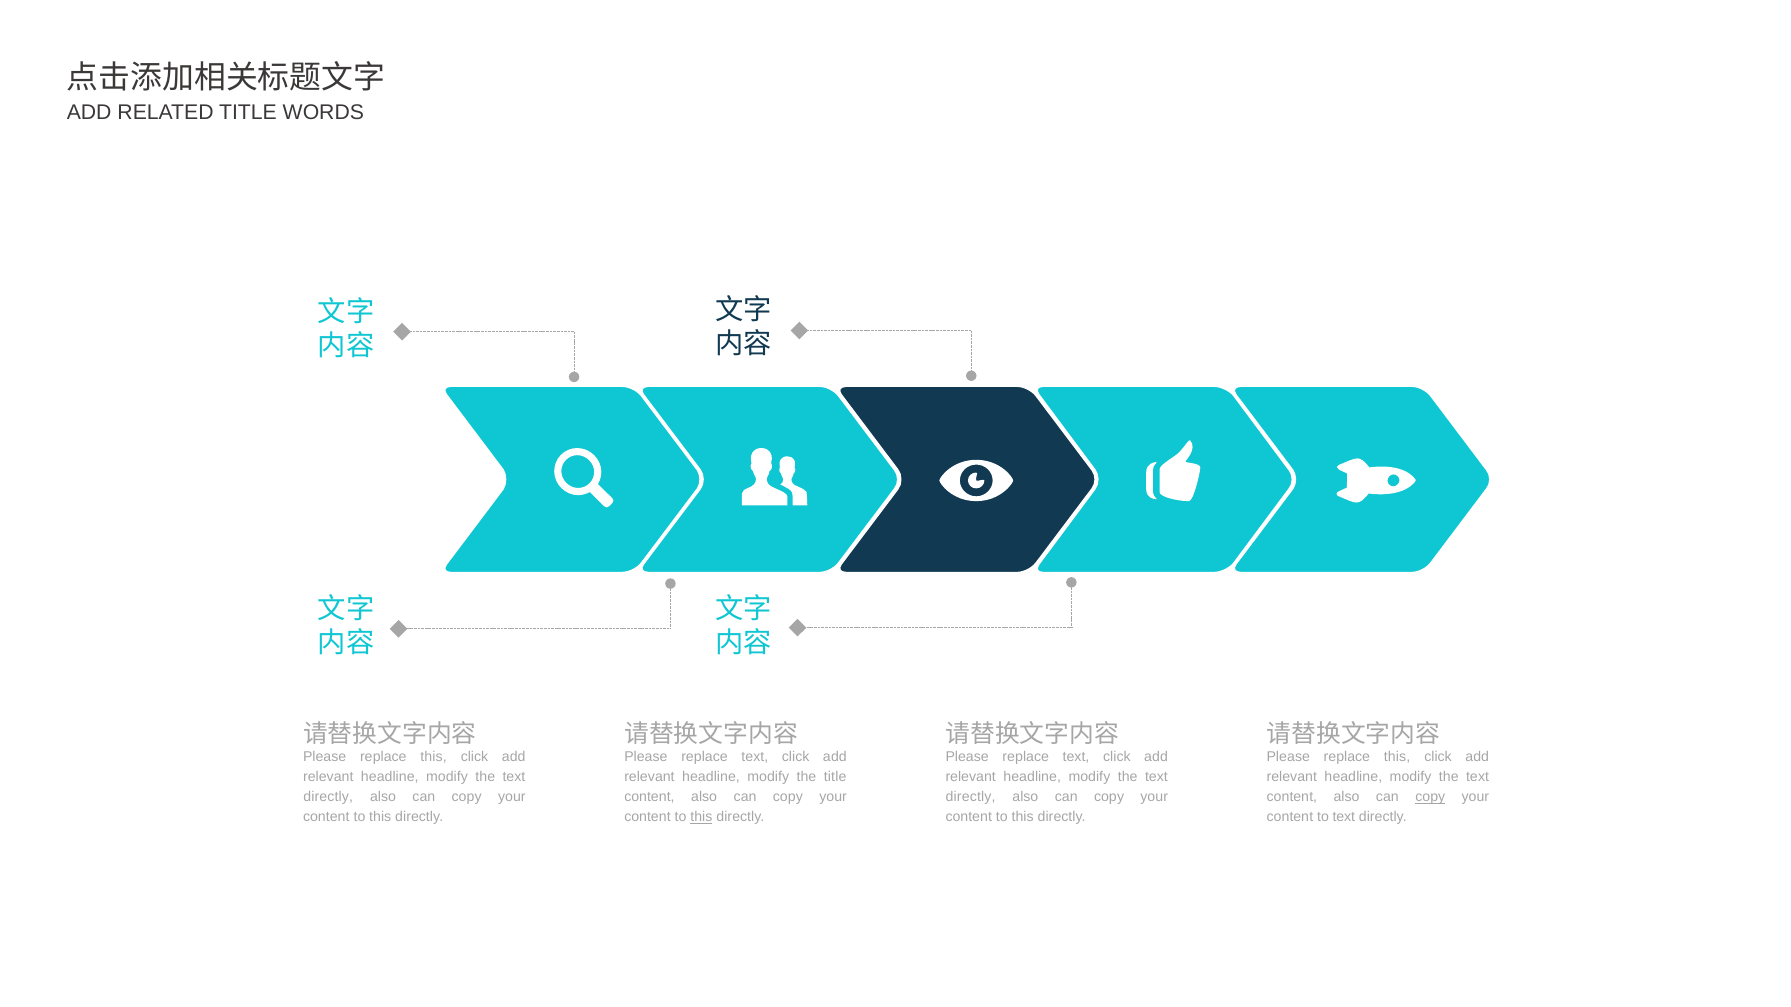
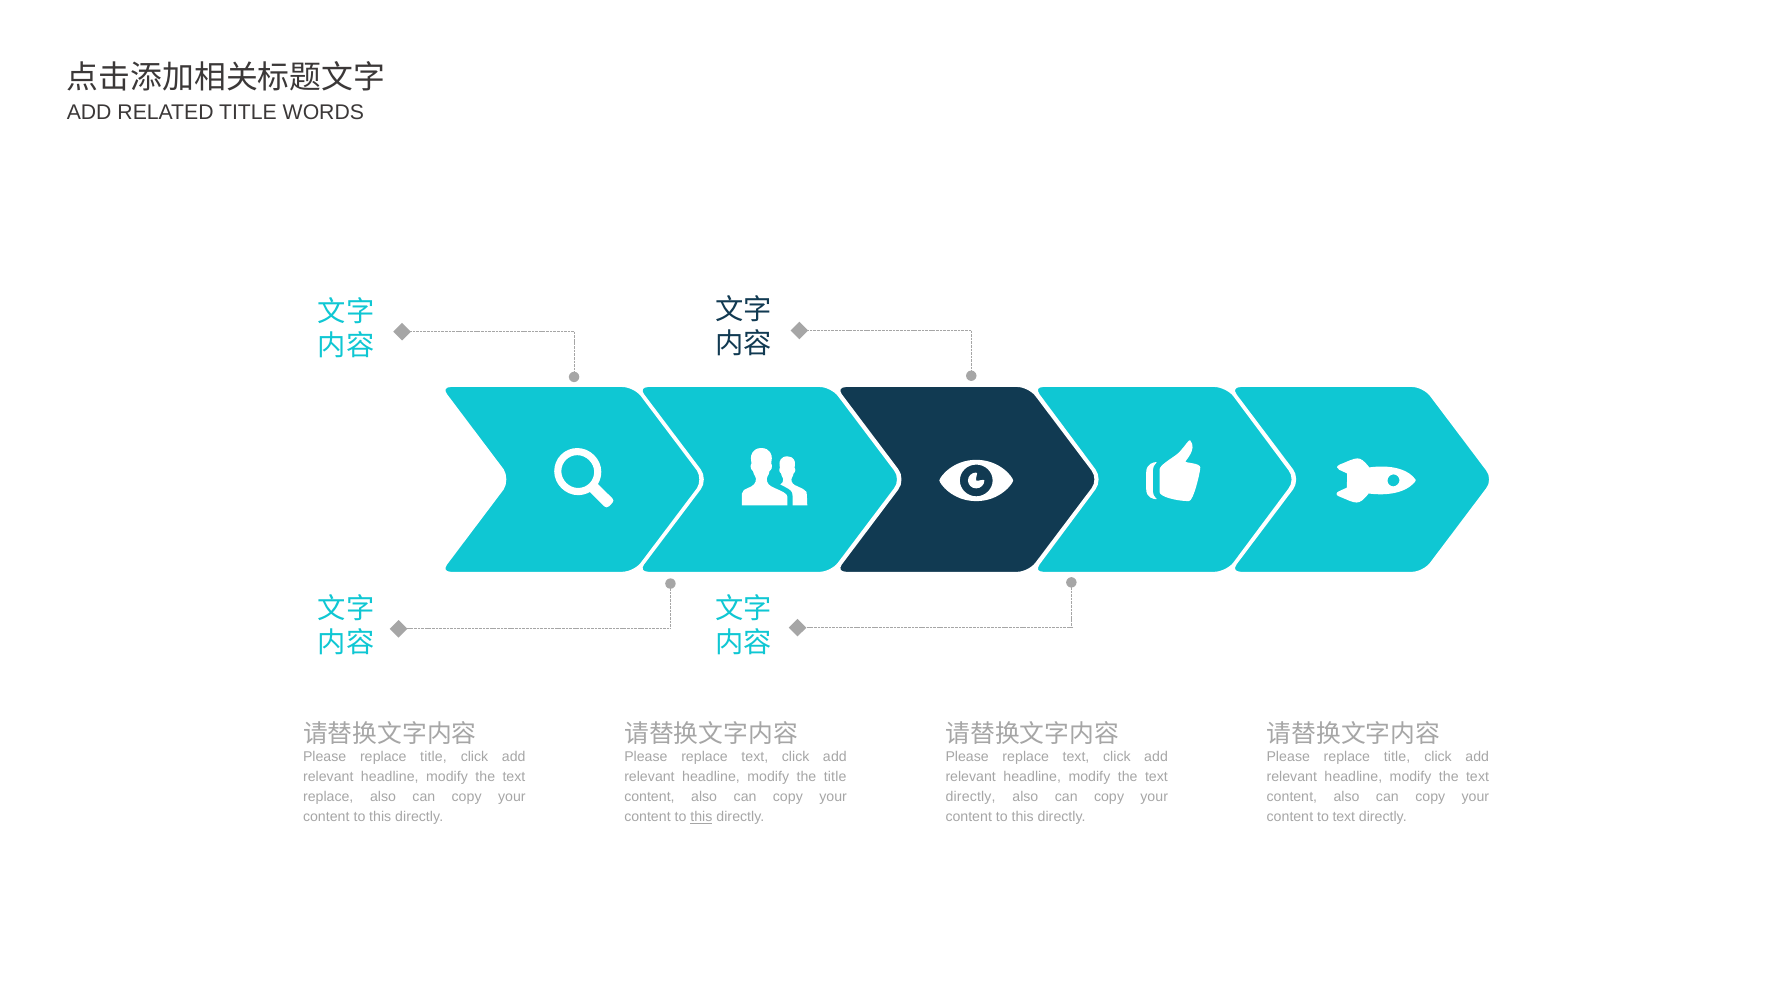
this: this -> title (434, 757)
this: this -> title (1397, 757)
directly: directly -> replace (328, 797)
copy underline: present -> none (1430, 797)
